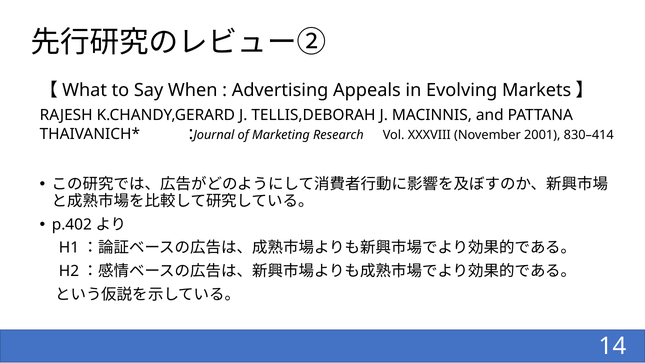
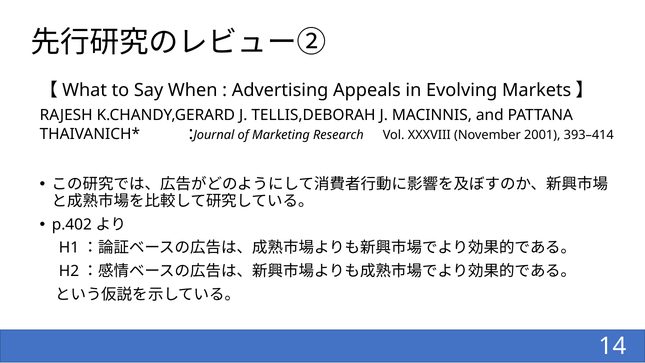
830–414: 830–414 -> 393–414 (589, 135)
